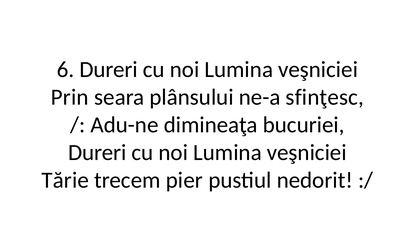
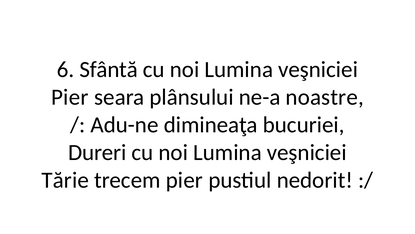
6 Dureri: Dureri -> Sfântă (109, 69)
Prin: Prin -> Pier (70, 97)
sfinţesc: sfinţesc -> noastre (325, 97)
